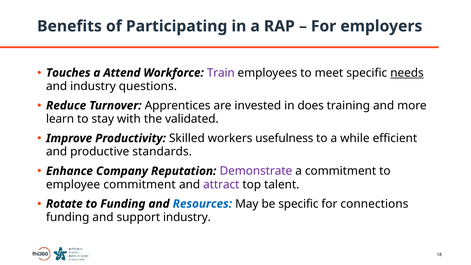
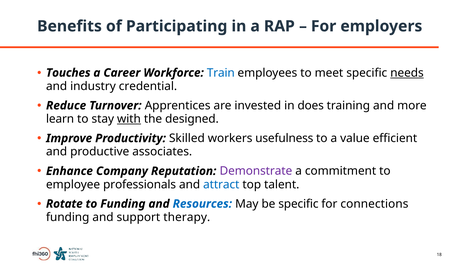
Attend: Attend -> Career (122, 73)
Train colour: purple -> blue (221, 73)
questions: questions -> credential (148, 86)
with underline: none -> present (129, 119)
validated: validated -> designed (192, 119)
while: while -> value (355, 138)
standards: standards -> associates (162, 152)
employee commitment: commitment -> professionals (140, 184)
attract colour: purple -> blue (221, 184)
support industry: industry -> therapy (187, 217)
